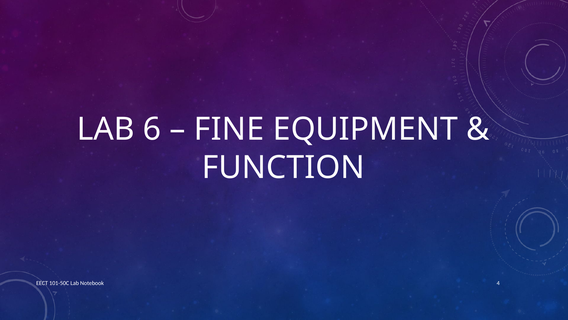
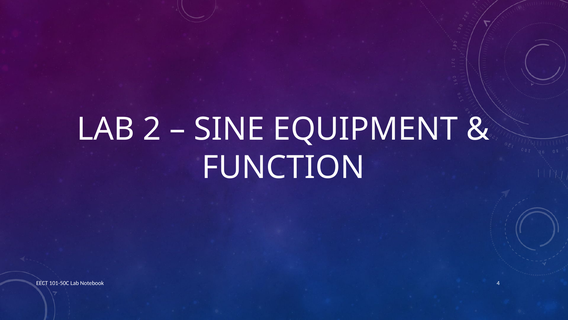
6: 6 -> 2 (152, 129)
FINE: FINE -> SINE (229, 129)
